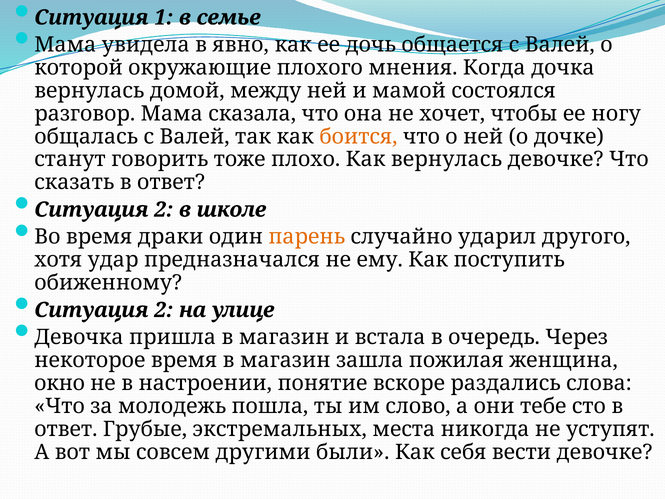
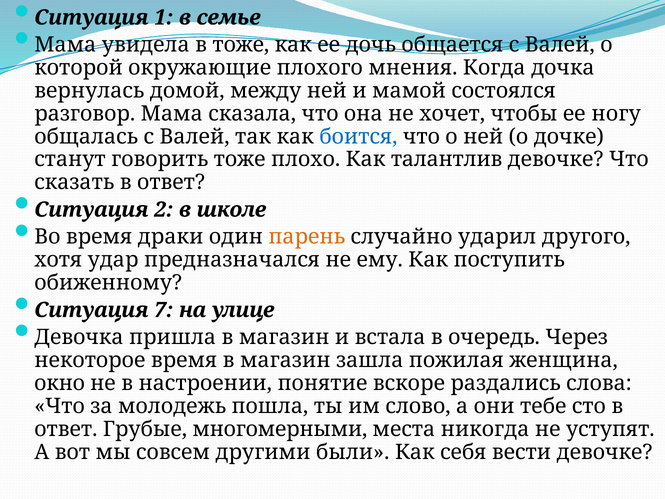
в явно: явно -> тоже (241, 45)
боится colour: orange -> blue (358, 136)
Как вернулась: вернулась -> талантлив (447, 159)
2: 2 -> 7 (164, 310)
экстремальных: экстремальных -> многомерными (280, 429)
